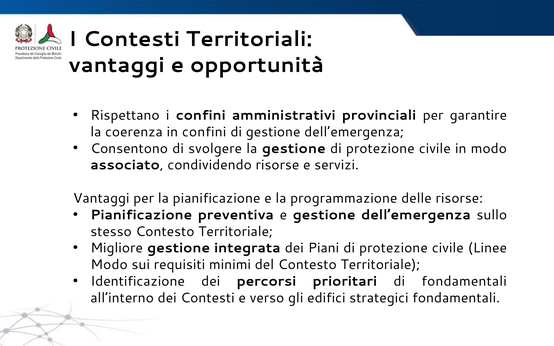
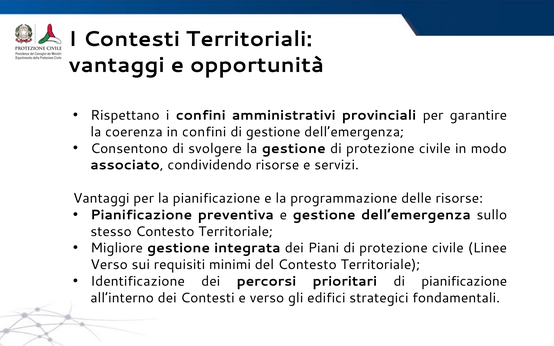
Modo: Modo -> Verso (109, 265)
di fondamentali: fondamentali -> pianificazione (464, 282)
